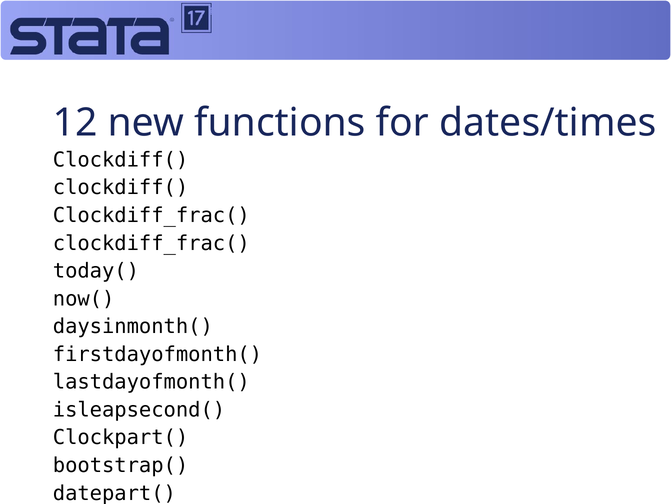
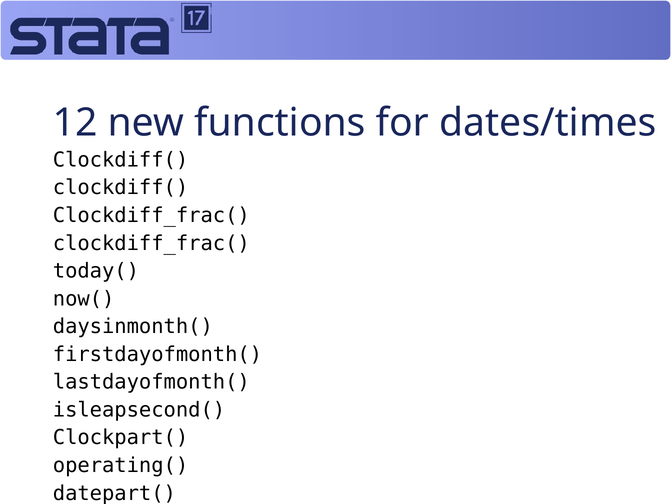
bootstrap(: bootstrap( -> operating( (121, 465)
